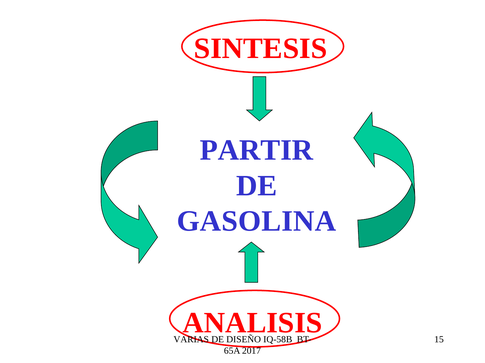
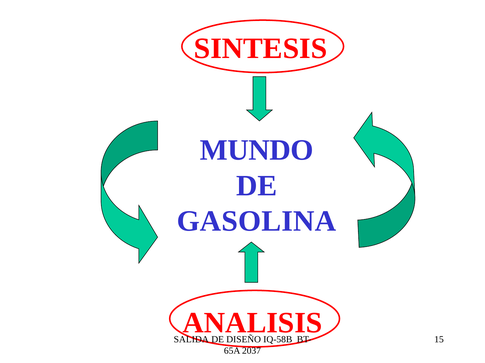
PARTIR: PARTIR -> MUNDO (257, 150)
VARIAS: VARIAS -> SALIDA (191, 340)
2017: 2017 -> 2037 (251, 351)
